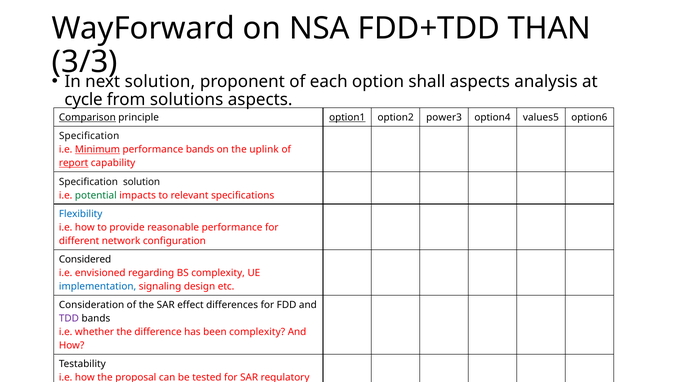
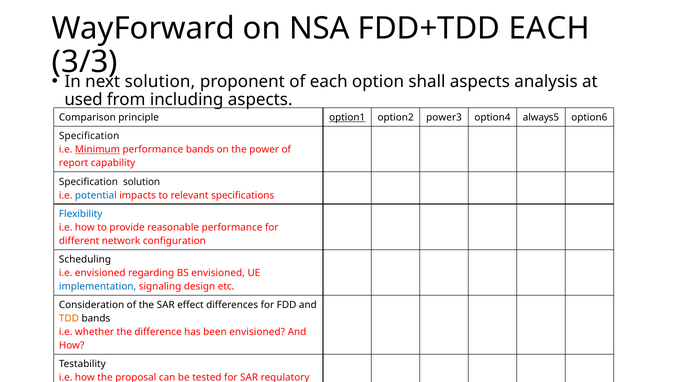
FDD+TDD THAN: THAN -> EACH (549, 28)
cycle: cycle -> used (84, 100)
solutions: solutions -> including (187, 100)
Comparison underline: present -> none (87, 118)
values5: values5 -> always5 (541, 118)
uplink: uplink -> power (264, 150)
report underline: present -> none (74, 163)
potential colour: green -> blue (96, 196)
Considered: Considered -> Scheduling (85, 260)
BS complexity: complexity -> envisioned (218, 273)
TDD colour: purple -> orange (69, 319)
been complexity: complexity -> envisioned (257, 333)
